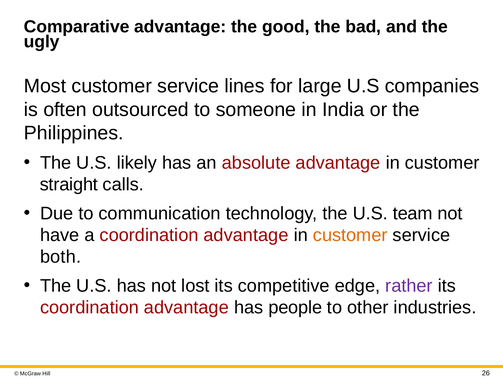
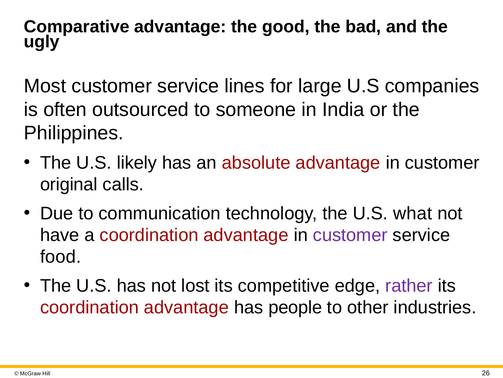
straight: straight -> original (69, 184)
team: team -> what (413, 213)
customer colour: orange -> purple (350, 235)
both: both -> food (61, 256)
